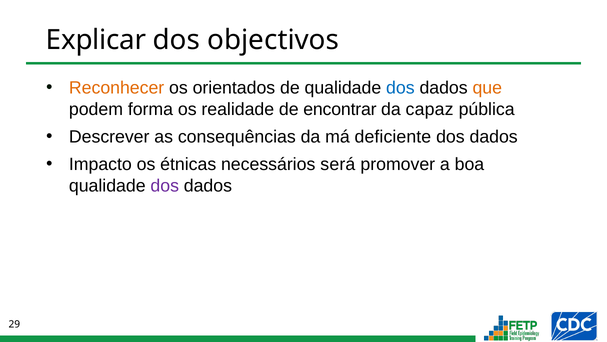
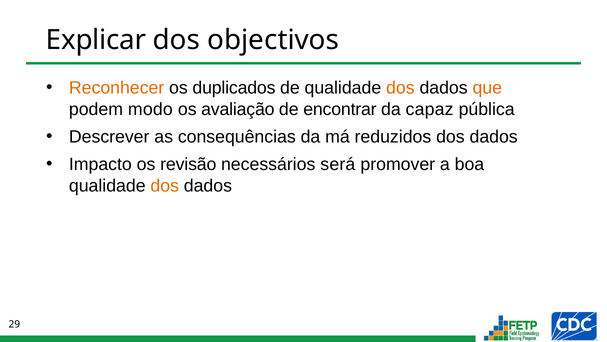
orientados: orientados -> duplicados (234, 88)
dos colour: blue -> orange (400, 88)
forma: forma -> modo (150, 109)
realidade: realidade -> avaliação (238, 109)
deficiente: deficiente -> reduzidos (393, 137)
étnicas: étnicas -> revisão (188, 164)
dos colour: purple -> orange (165, 185)
